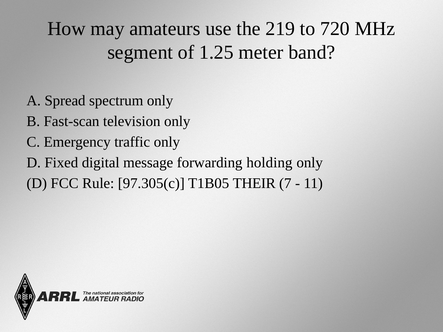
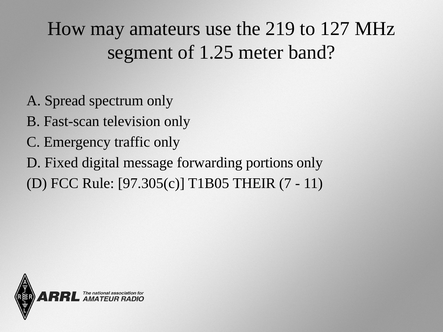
720: 720 -> 127 (335, 29)
holding: holding -> portions (270, 163)
